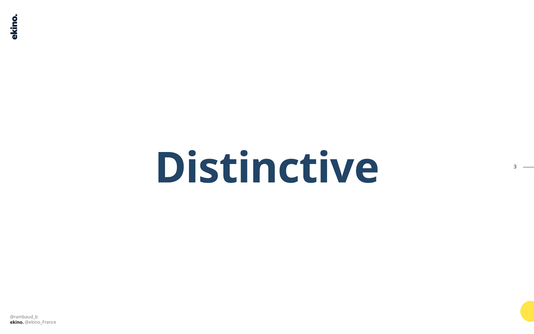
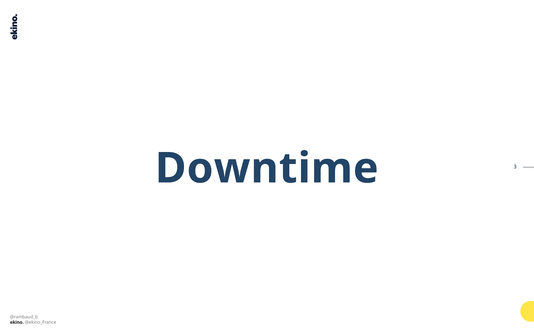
Distinctive: Distinctive -> Downtime (267, 168)
